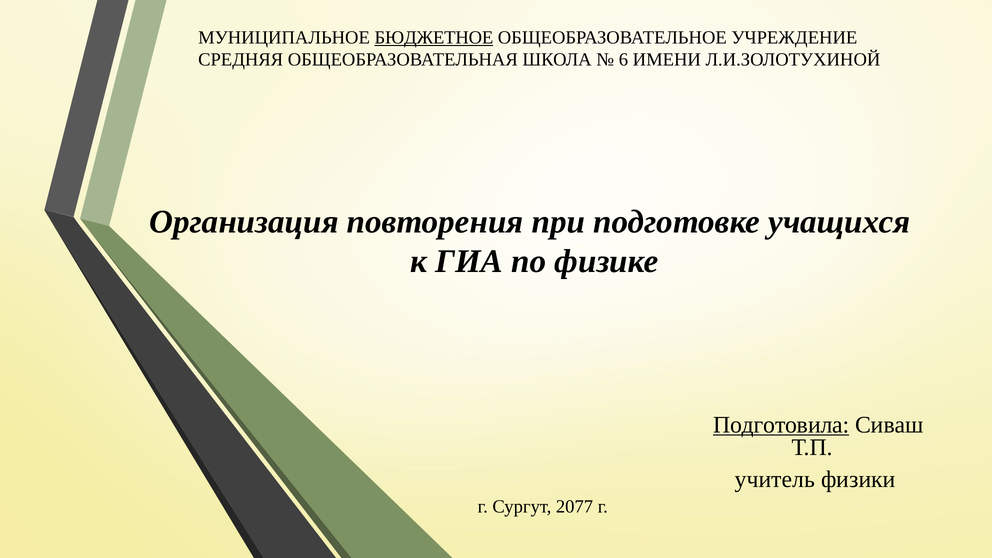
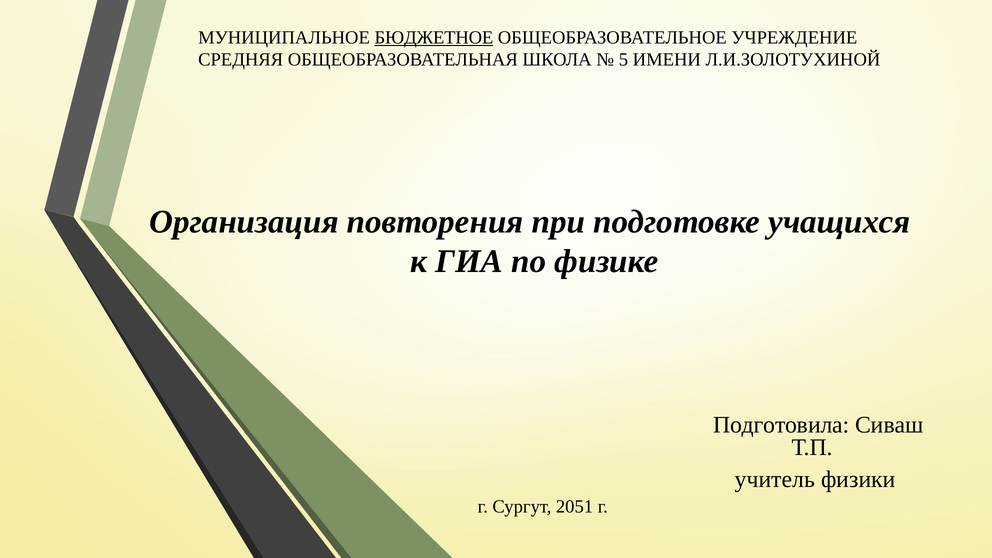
6: 6 -> 5 (623, 60)
Подготовила underline: present -> none (781, 425)
2077: 2077 -> 2051 (575, 507)
